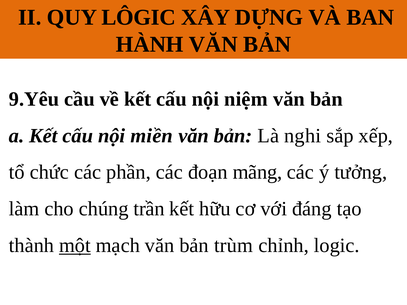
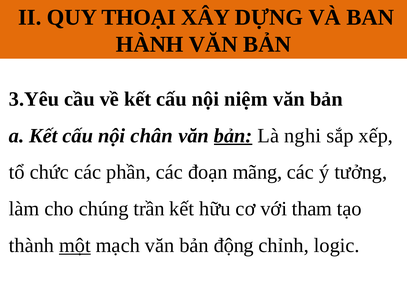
LÔGIC: LÔGIC -> THOẠI (139, 17)
9.Yêu: 9.Yêu -> 3.Yêu (34, 99)
miền: miền -> chân (152, 136)
bản underline: none -> present (233, 136)
đáng: đáng -> tham (312, 209)
trùm: trùm -> động (234, 246)
